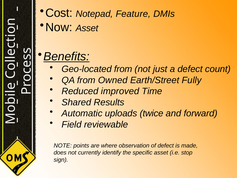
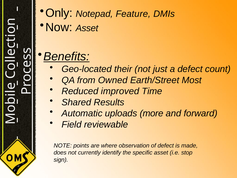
Cost: Cost -> Only (59, 13)
Geo-located from: from -> their (123, 69)
Fully: Fully -> Most (192, 80)
twice: twice -> more (152, 113)
